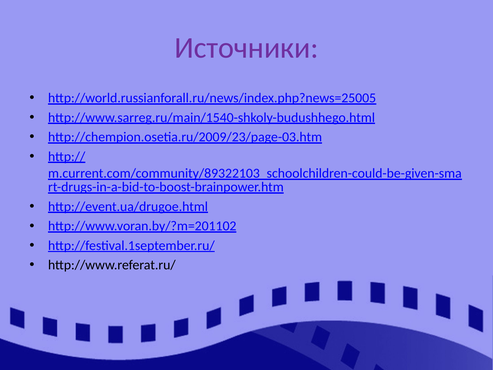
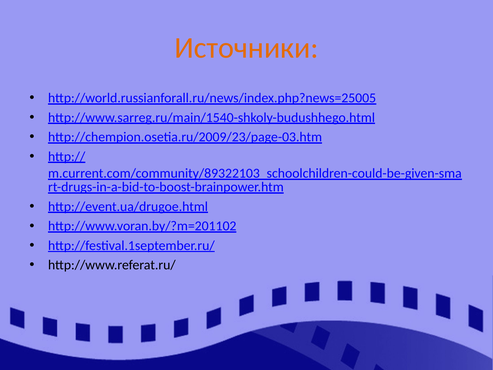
Источники colour: purple -> orange (246, 48)
